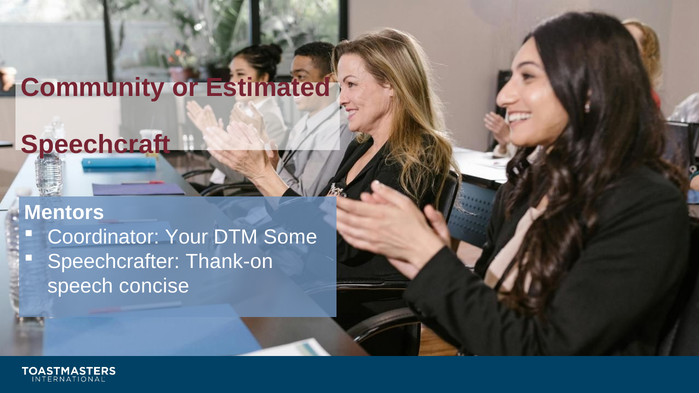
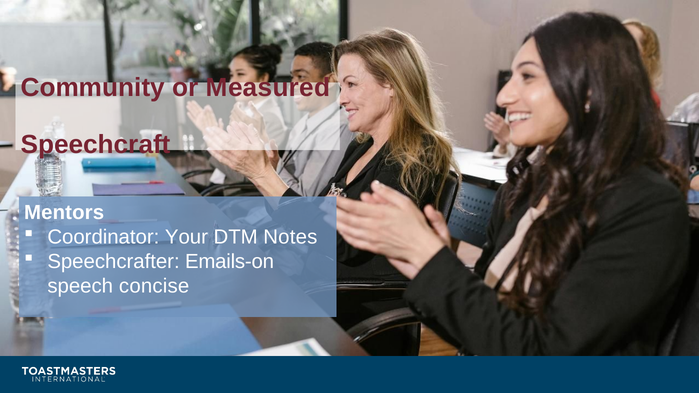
Estimated: Estimated -> Measured (268, 88)
Some: Some -> Notes (290, 237)
Thank-on: Thank-on -> Emails-on (230, 262)
